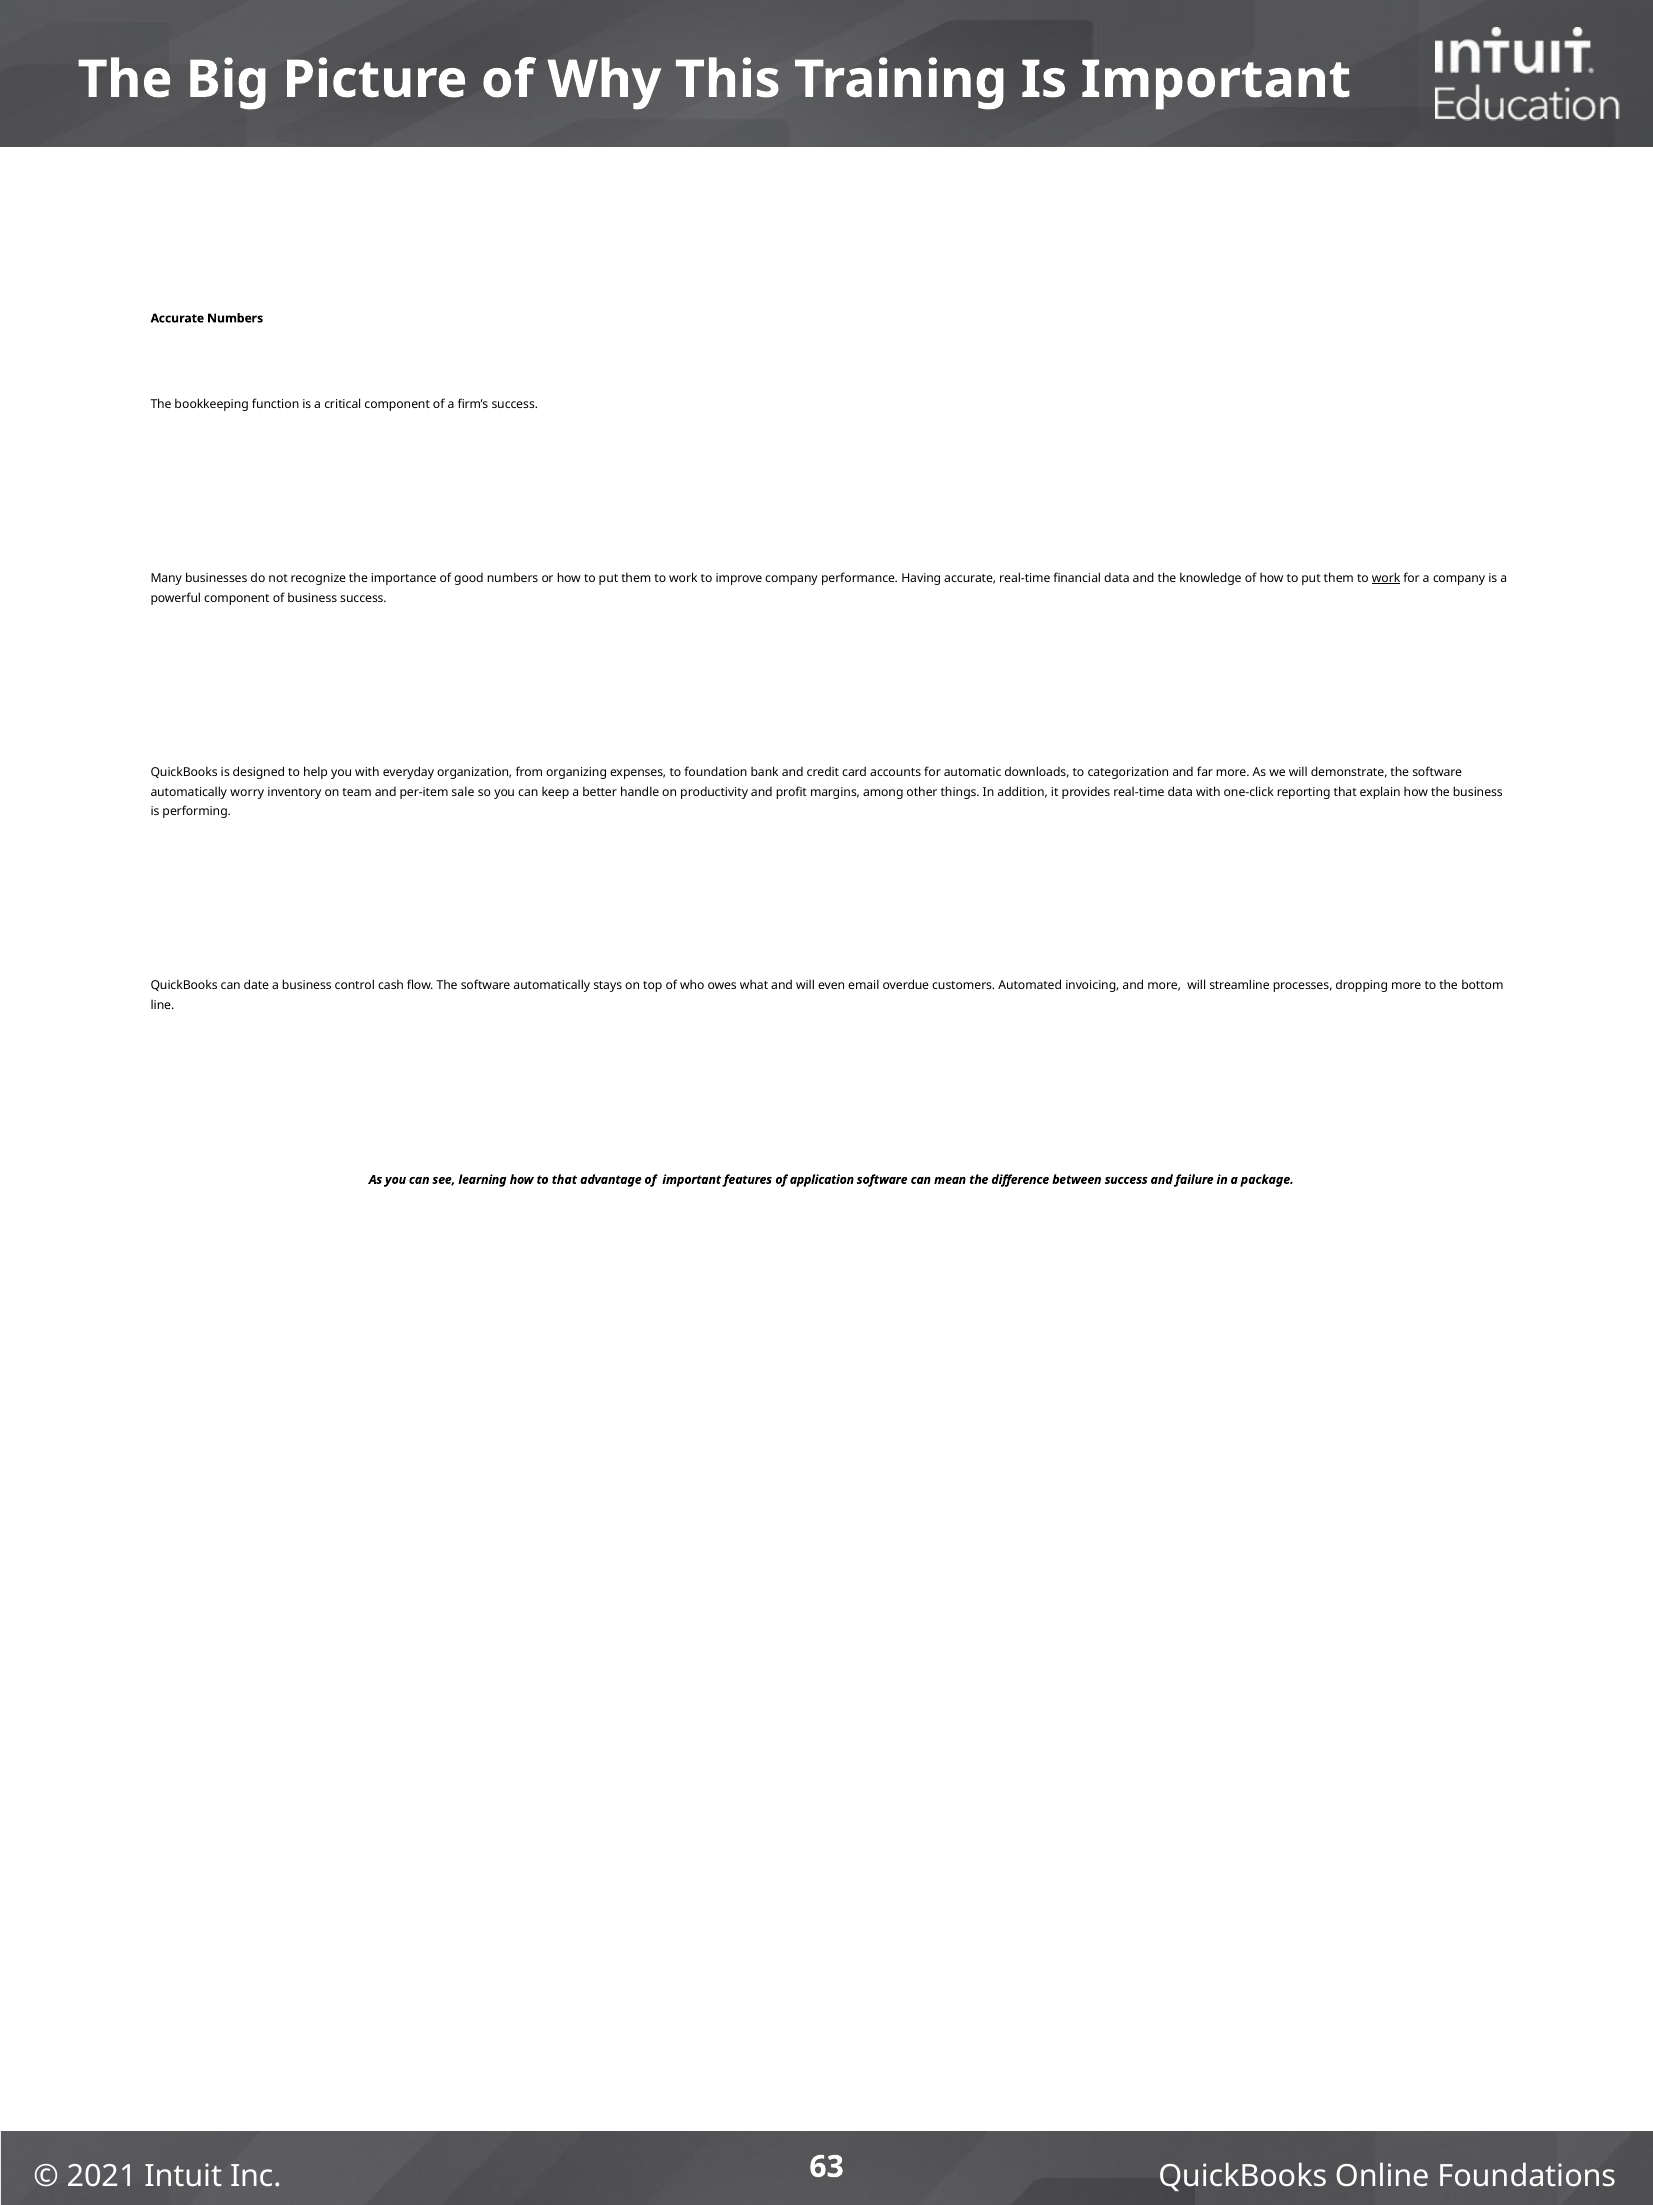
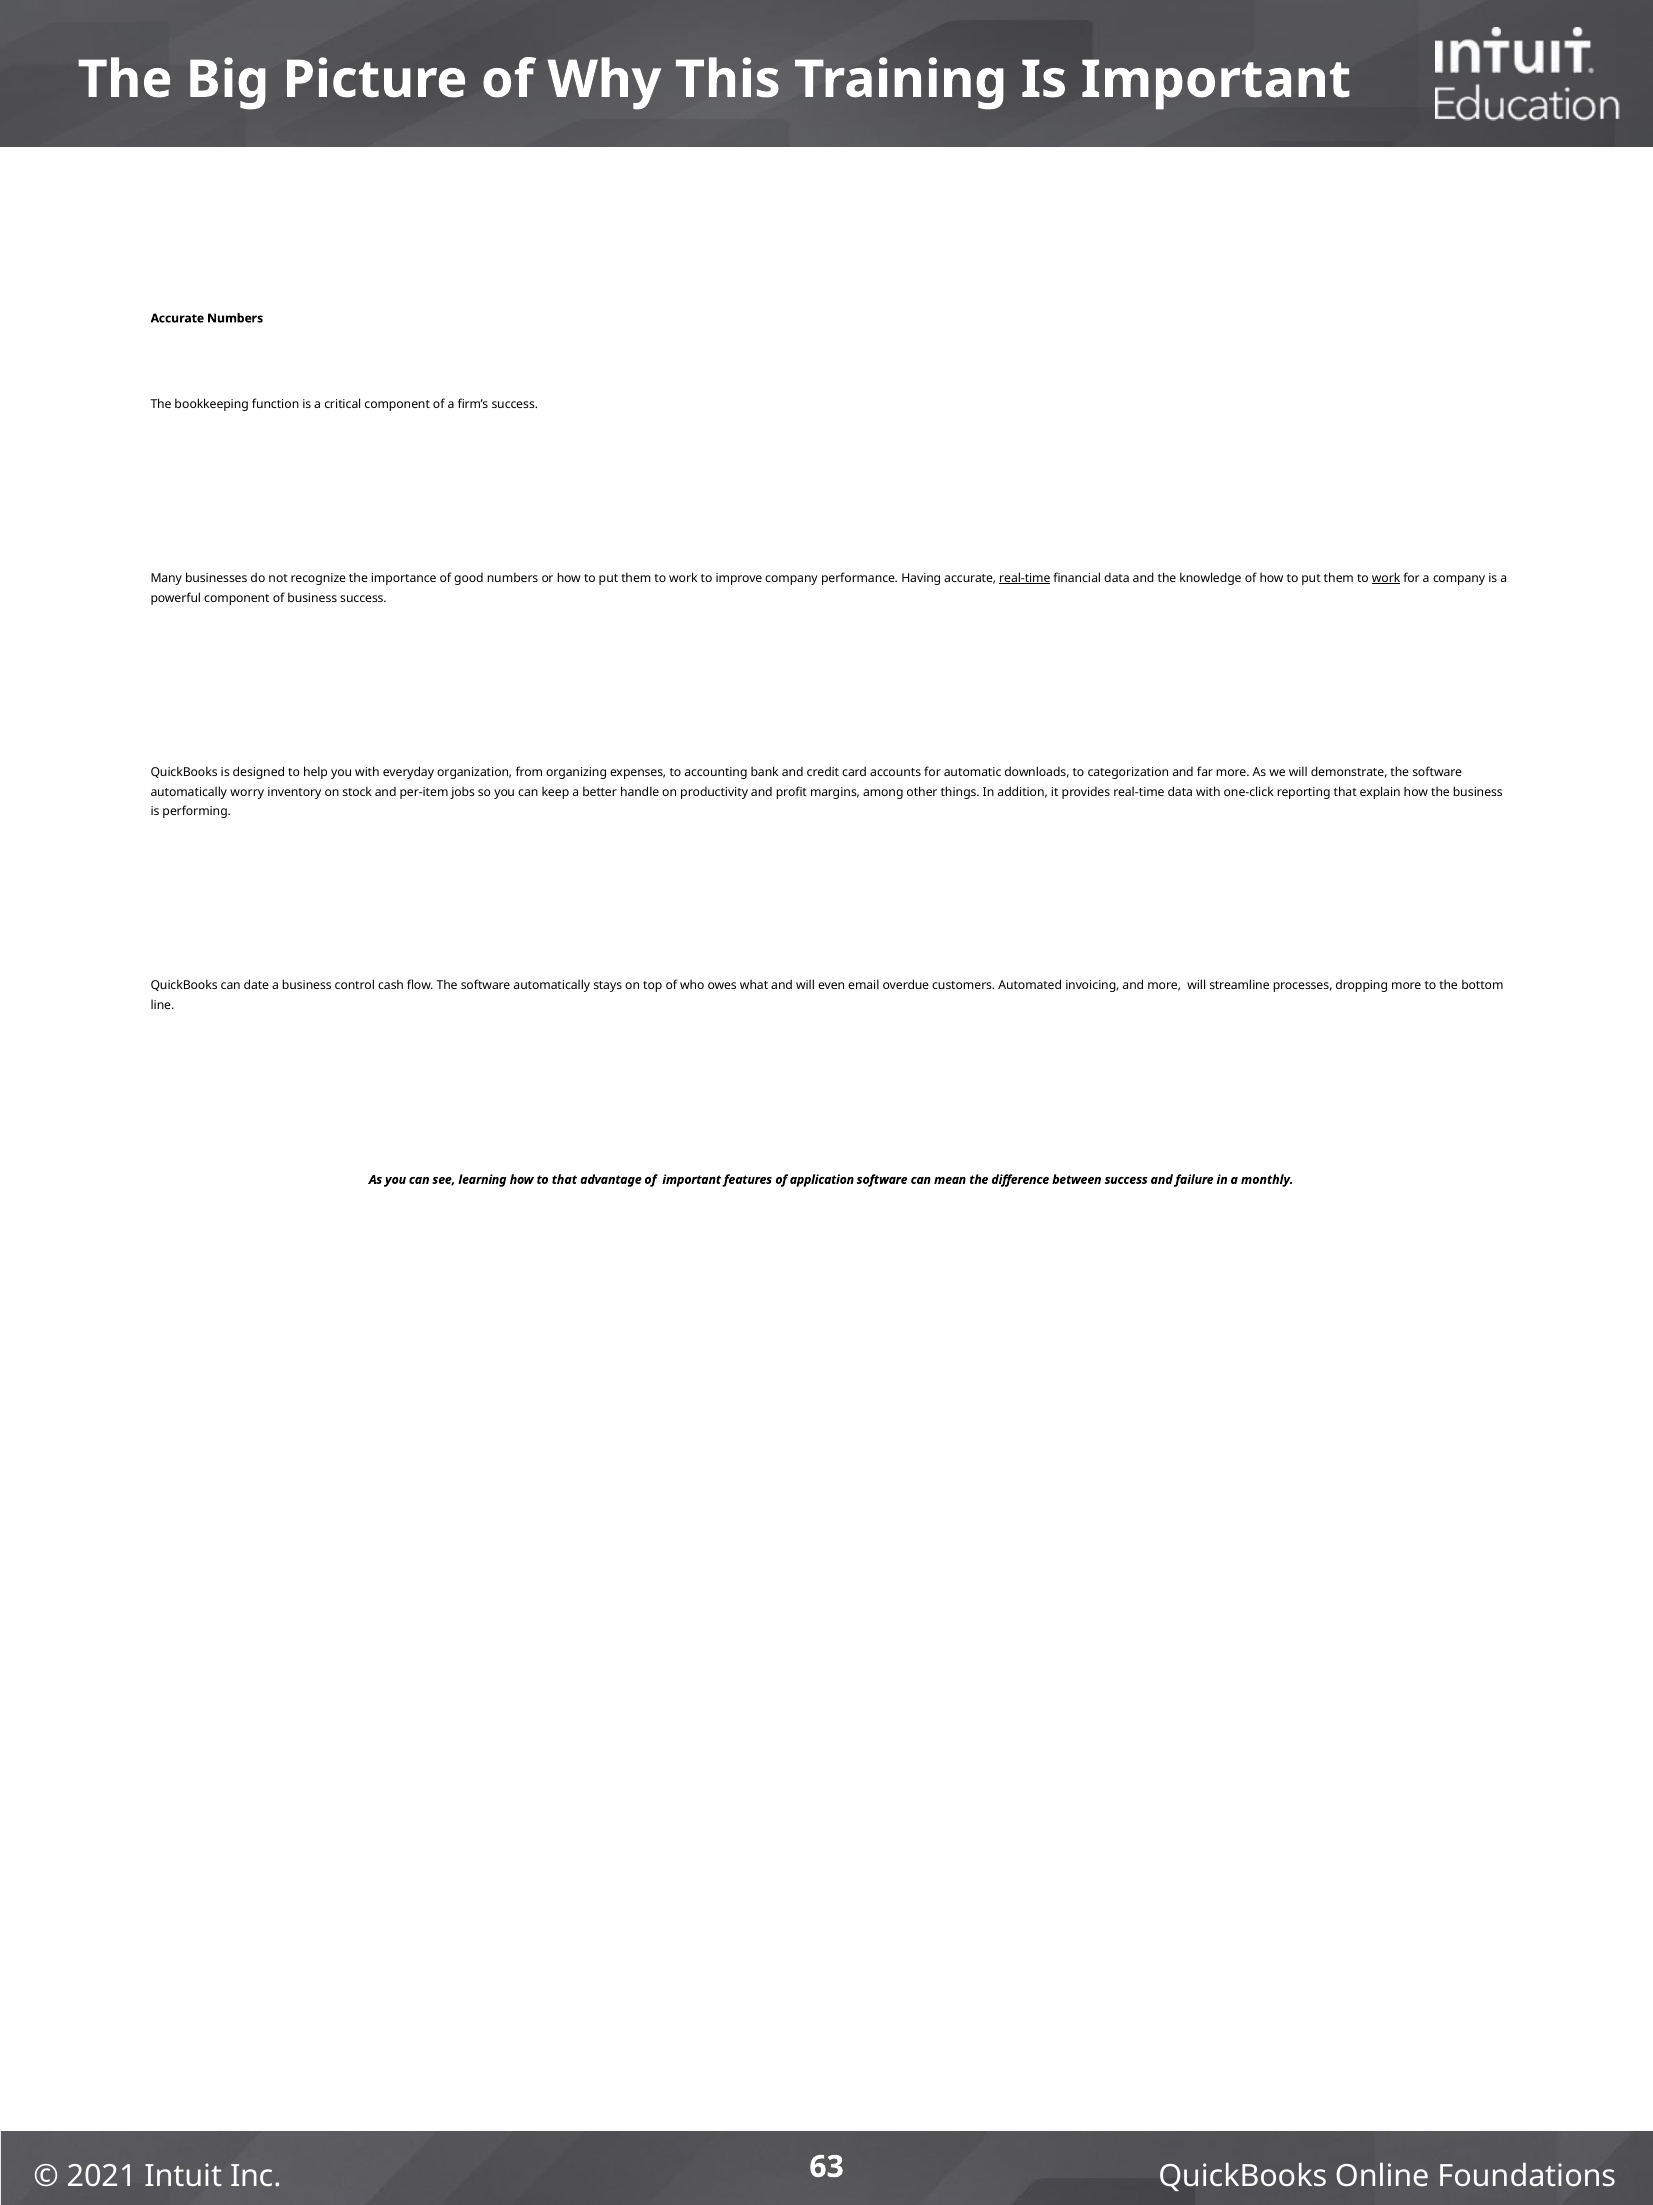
real-time underline: none -> present (1025, 578)
foundation: foundation -> accounting (716, 772)
team: team -> stock (357, 792)
sale: sale -> jobs (463, 792)
package: package -> monthly (1267, 1179)
